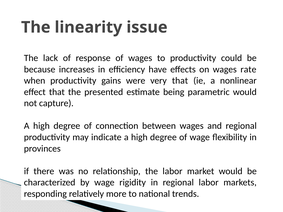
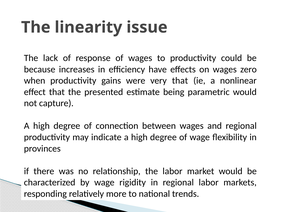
rate: rate -> zero (249, 69)
